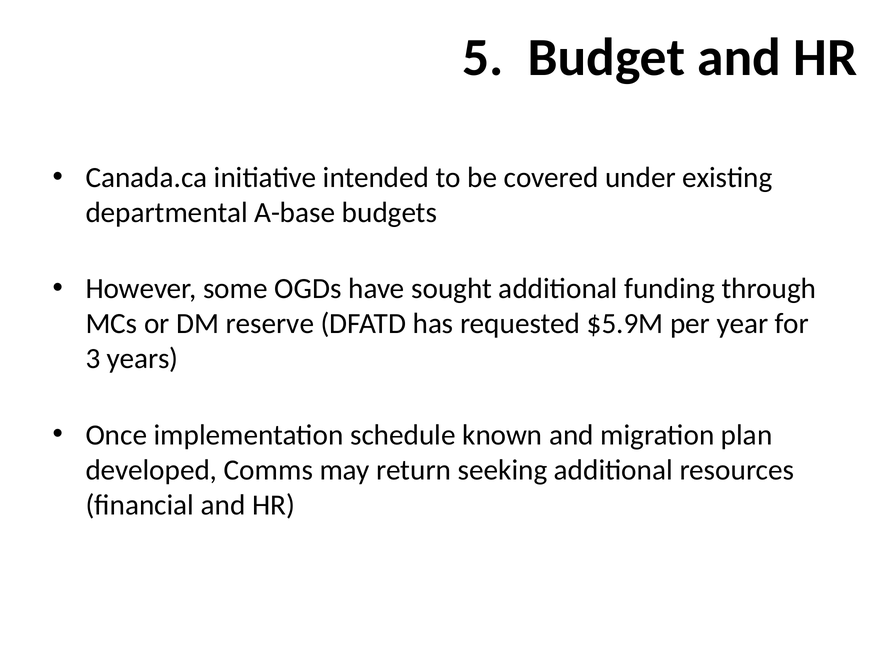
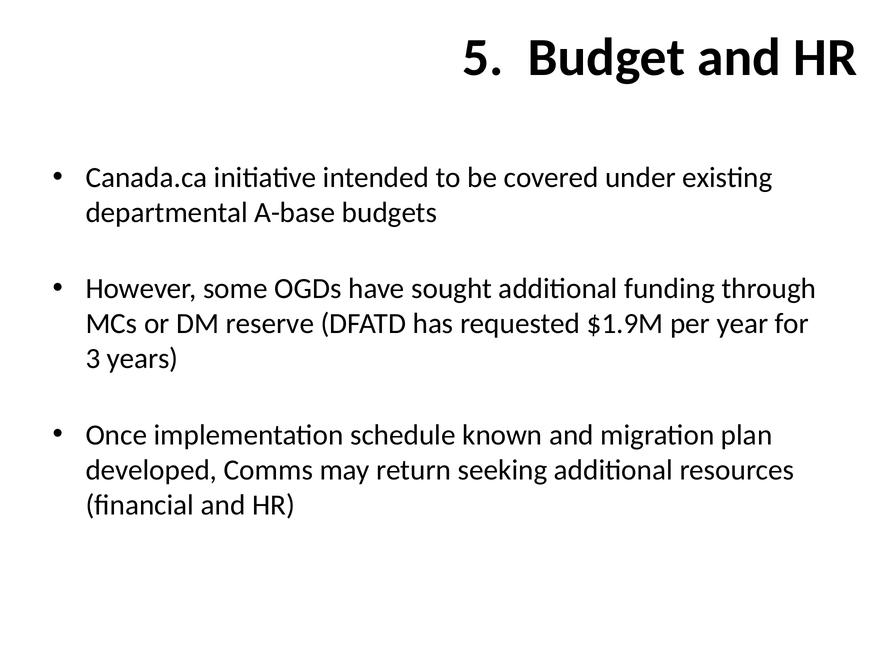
$5.9M: $5.9M -> $1.9M (625, 324)
